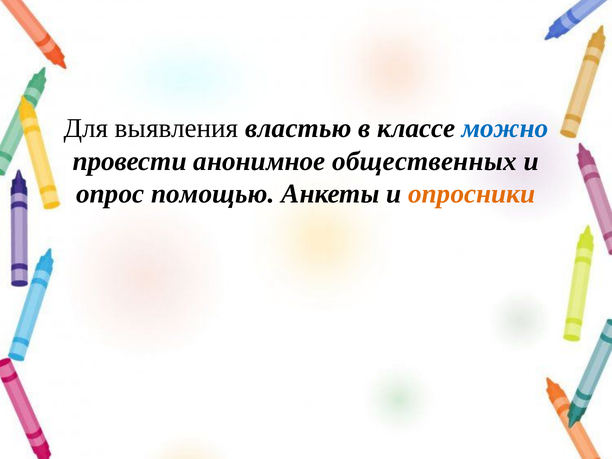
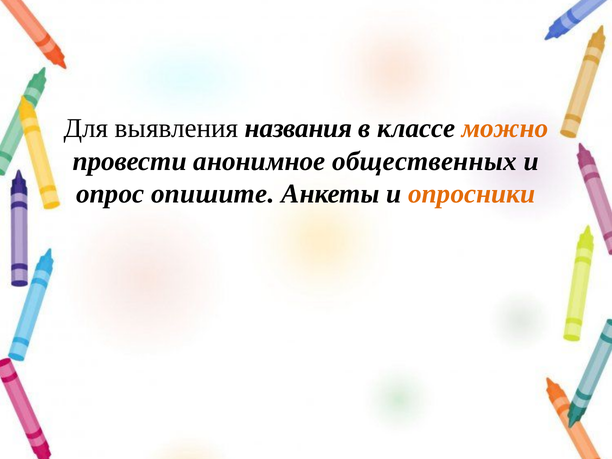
властью: властью -> названия (299, 128)
можно colour: blue -> orange (505, 128)
помощью: помощью -> опишите (213, 194)
